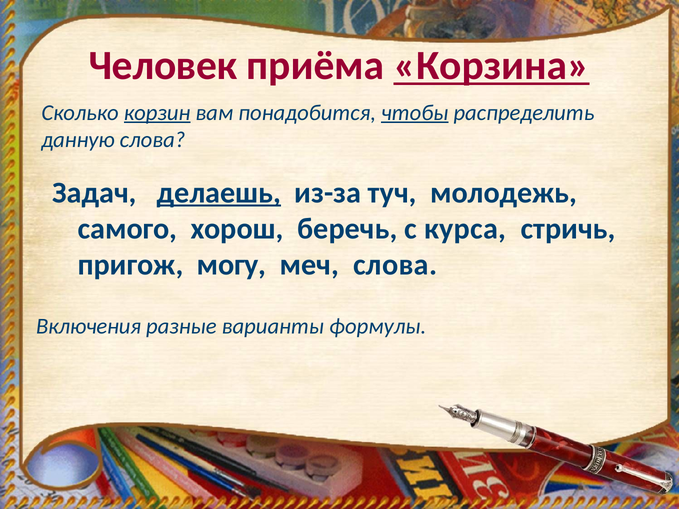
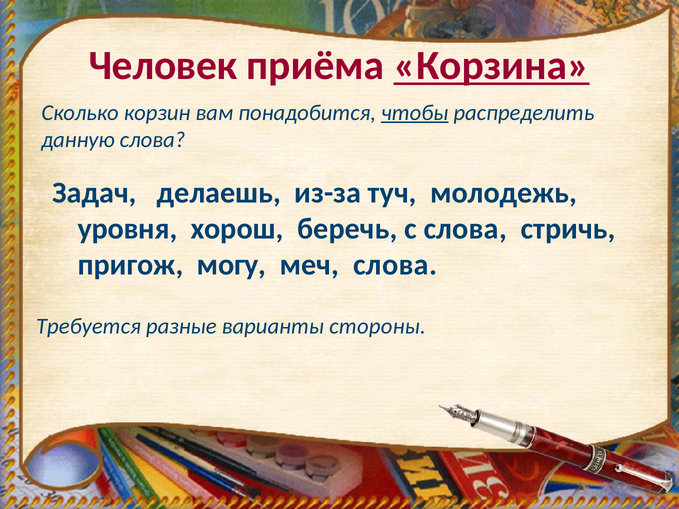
корзин underline: present -> none (157, 113)
делаешь underline: present -> none (219, 193)
самого: самого -> уровня (127, 229)
с курса: курса -> слова (465, 229)
Включения: Включения -> Требуется (88, 327)
формулы: формулы -> стороны (378, 327)
